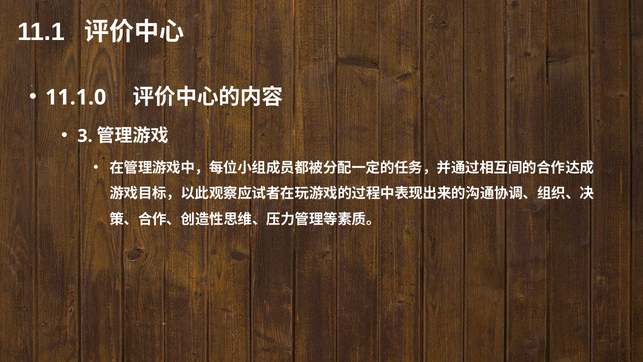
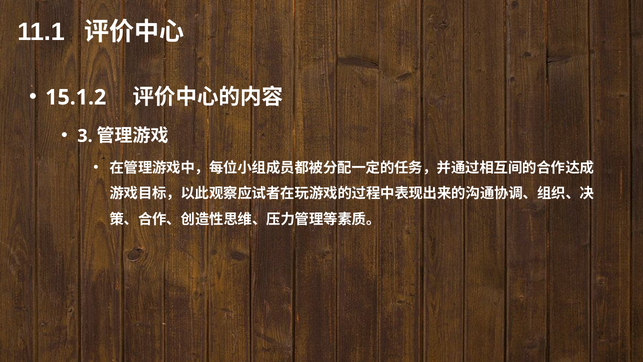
11.1.0: 11.1.0 -> 15.1.2 (76, 97)
